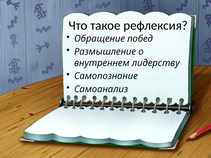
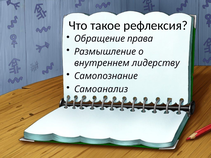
побед: побед -> права (140, 39)
